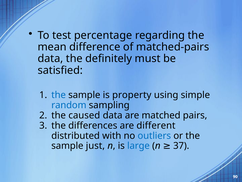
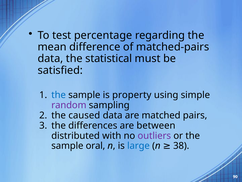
definitely: definitely -> statistical (109, 58)
random colour: blue -> purple (69, 105)
different: different -> between (156, 125)
outliers colour: blue -> purple (154, 135)
just: just -> oral (95, 145)
37: 37 -> 38 (181, 145)
